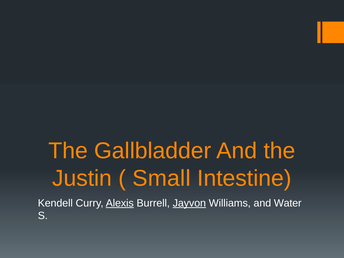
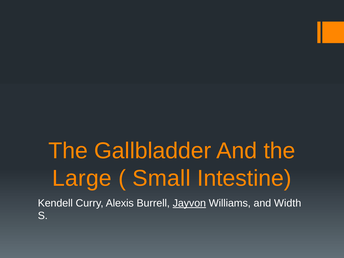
Justin: Justin -> Large (82, 178)
Alexis underline: present -> none (120, 203)
Water: Water -> Width (288, 203)
